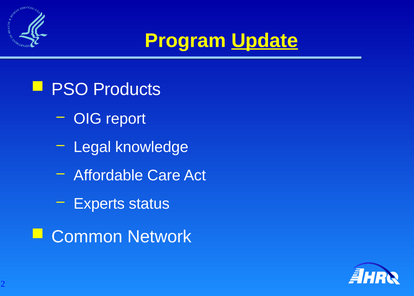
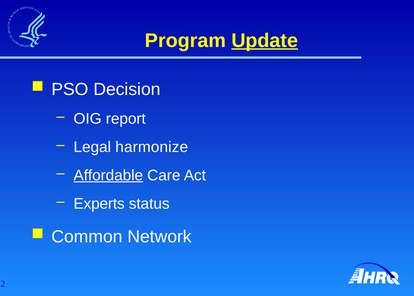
Products: Products -> Decision (127, 89)
knowledge: knowledge -> harmonize (152, 147)
Affordable underline: none -> present (108, 175)
